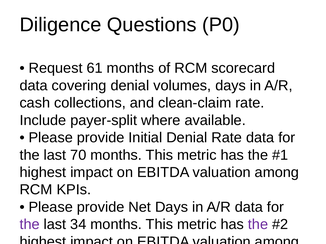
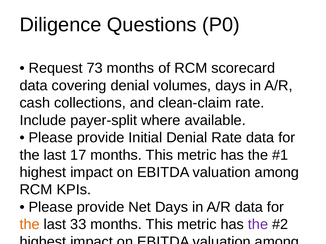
61: 61 -> 73 (95, 68)
70: 70 -> 17 (78, 155)
the colour: purple -> orange (30, 225)
34: 34 -> 33 (78, 225)
